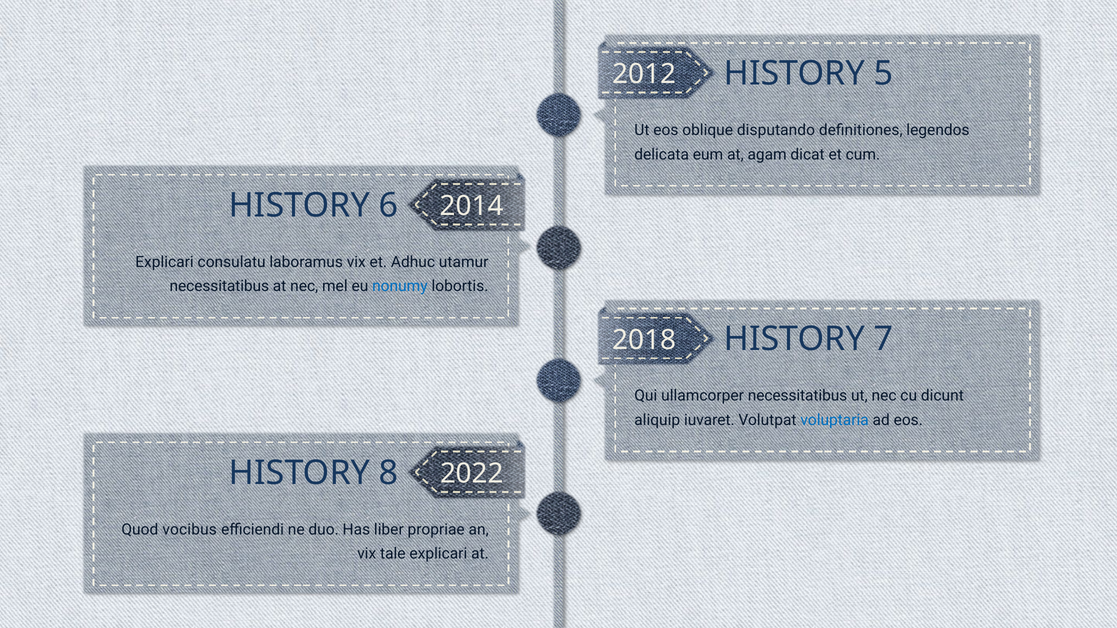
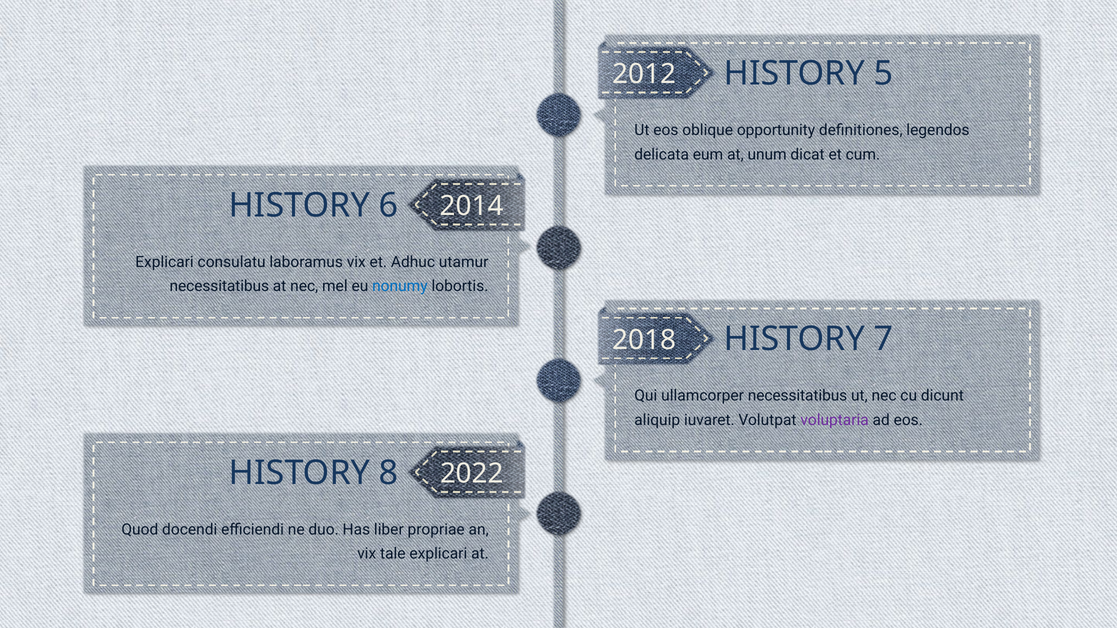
disputando: disputando -> opportunity (776, 130)
agam: agam -> unum (767, 154)
voluptaria colour: blue -> purple (835, 420)
vocibus: vocibus -> docendi (190, 530)
